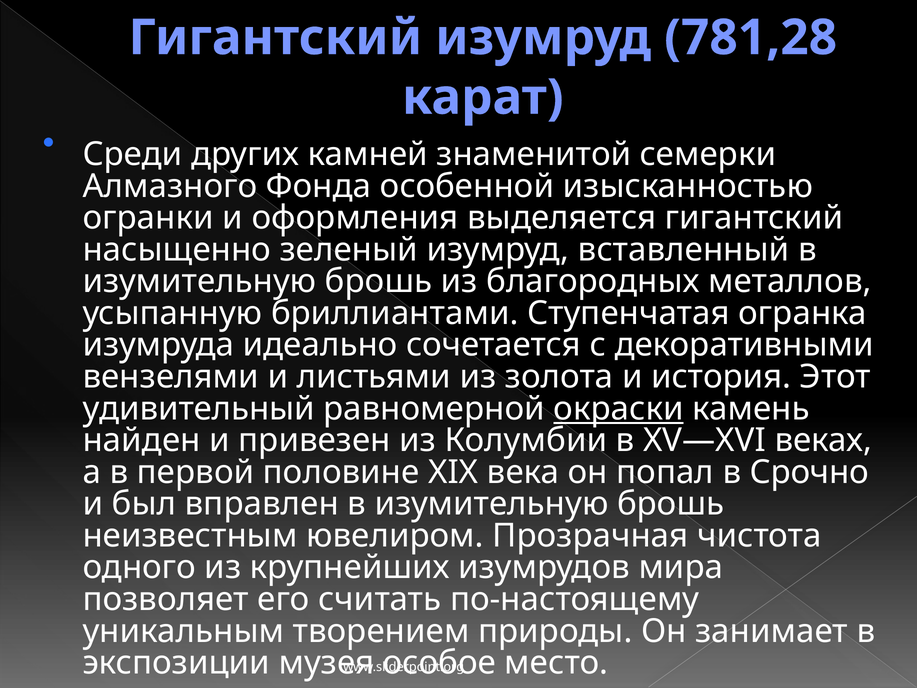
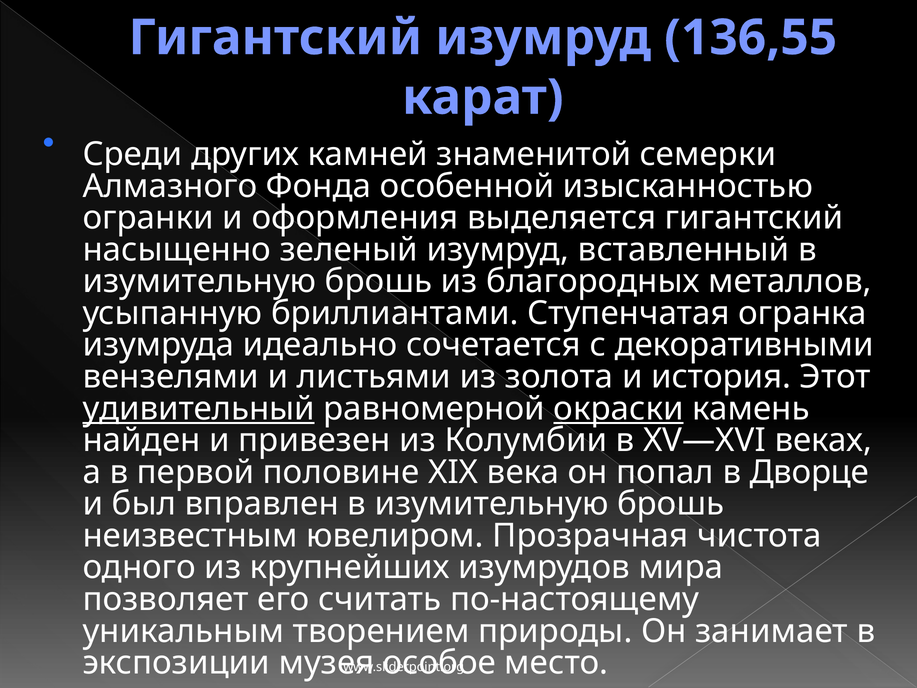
781,28: 781,28 -> 136,55 (751, 38)
удивительный underline: none -> present (199, 408)
Срочно: Срочно -> Дворце (809, 472)
